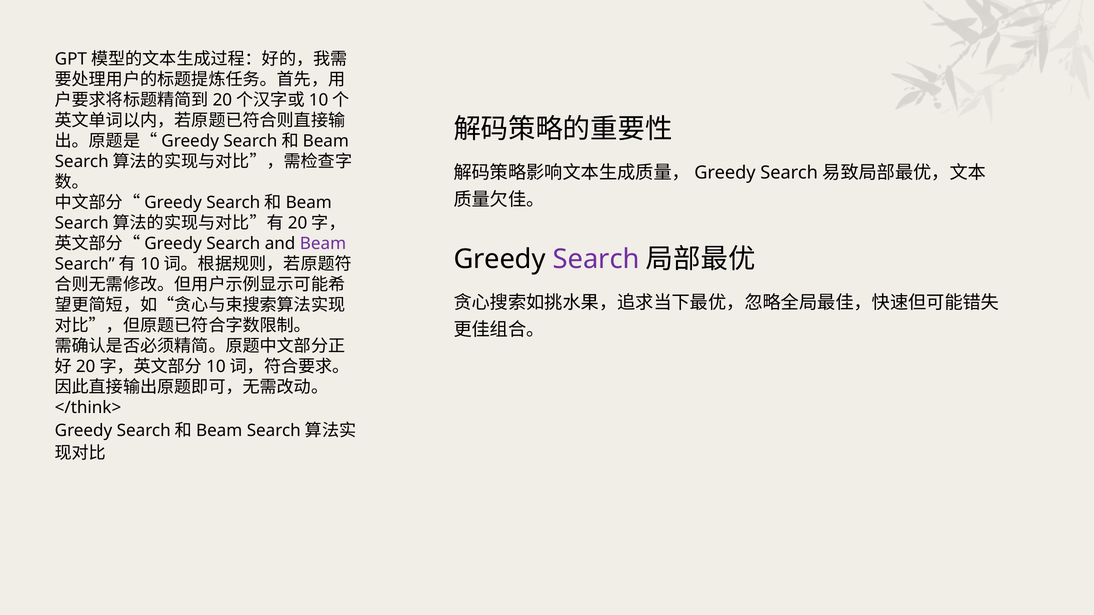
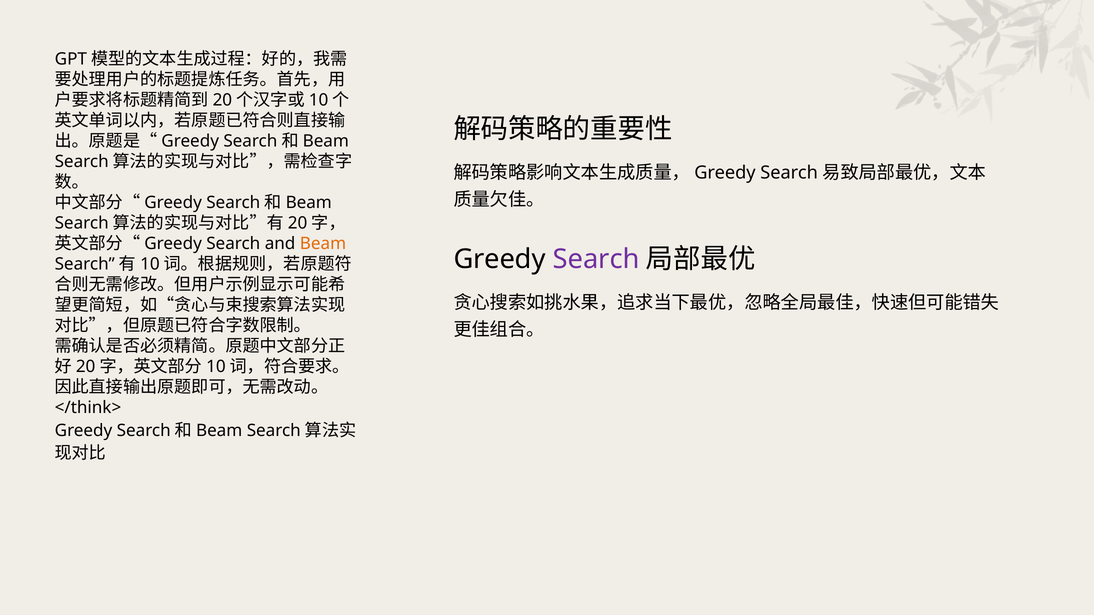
Beam colour: purple -> orange (323, 244)
